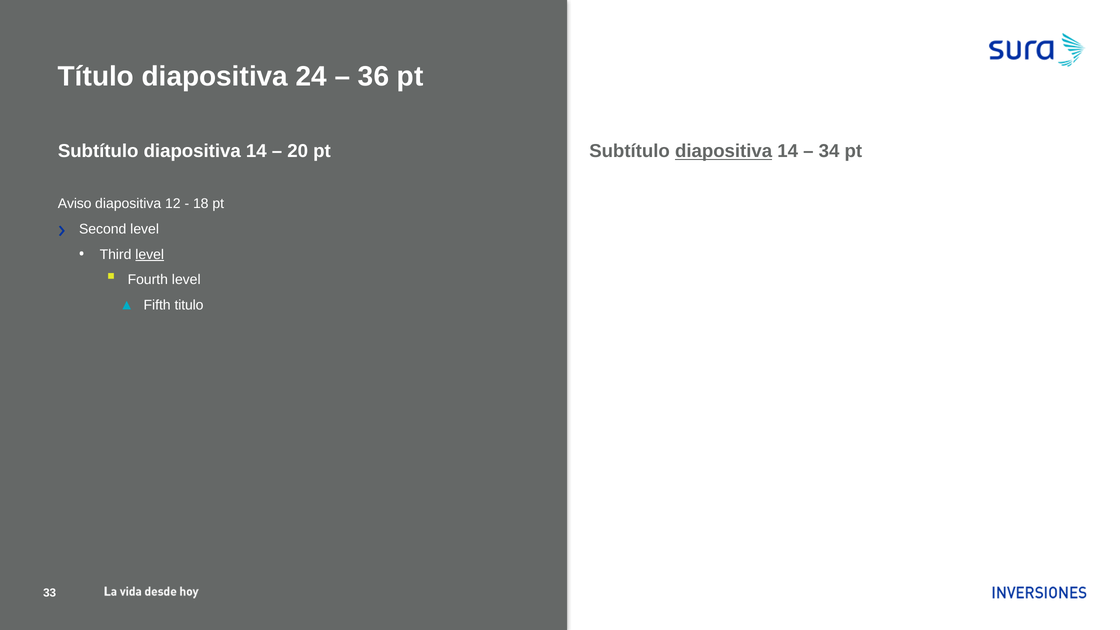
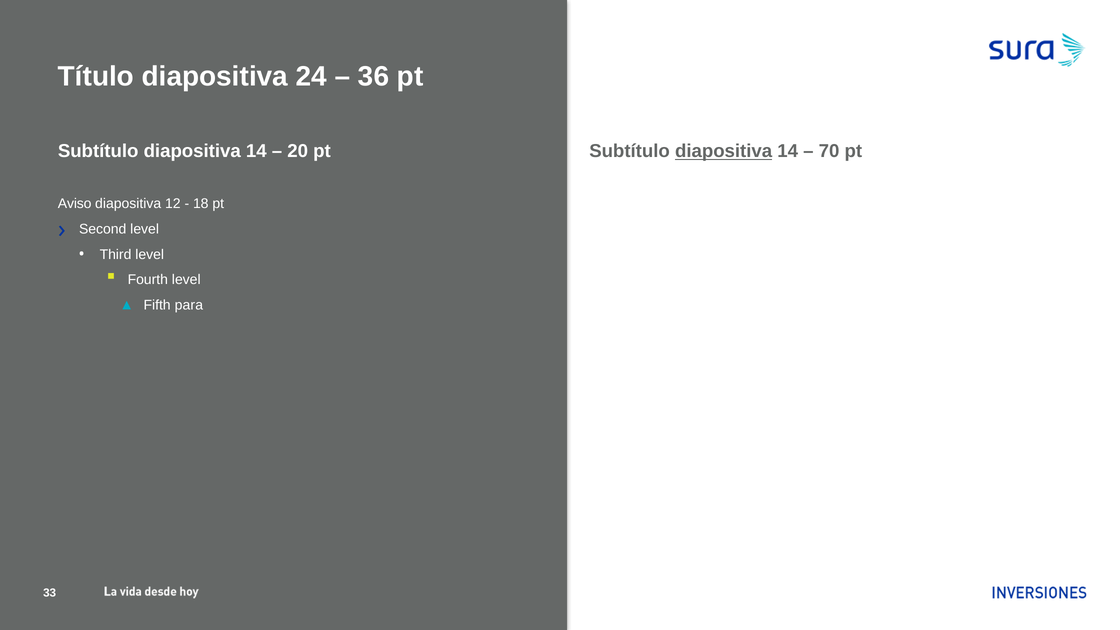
34: 34 -> 70 (829, 151)
level underline: present -> none (150, 254)
titulo: titulo -> para (189, 305)
